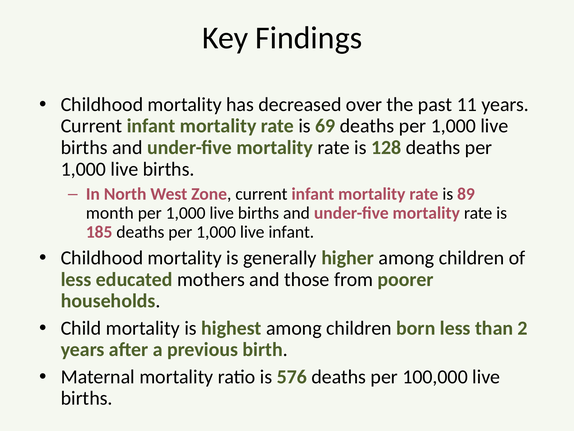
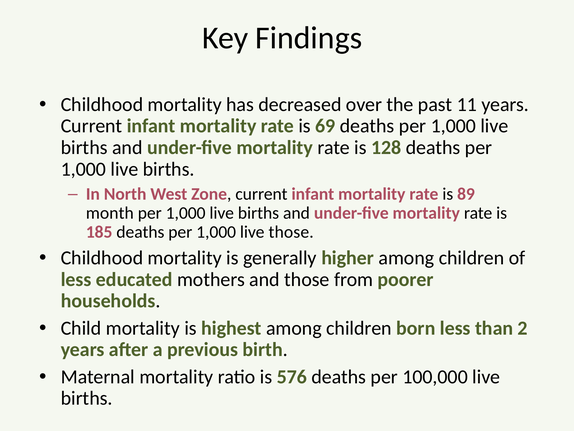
live infant: infant -> those (291, 232)
